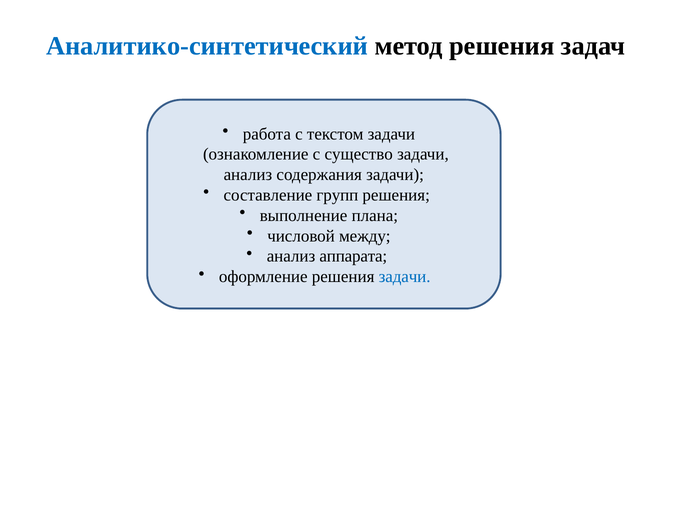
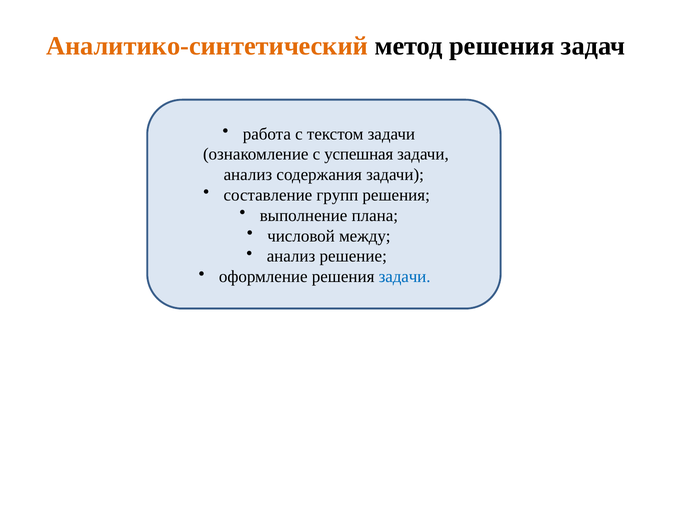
Аналитико-синтетический colour: blue -> orange (207, 46)
существо: существо -> успешная (359, 154)
аппарата: аппарата -> решение (353, 256)
